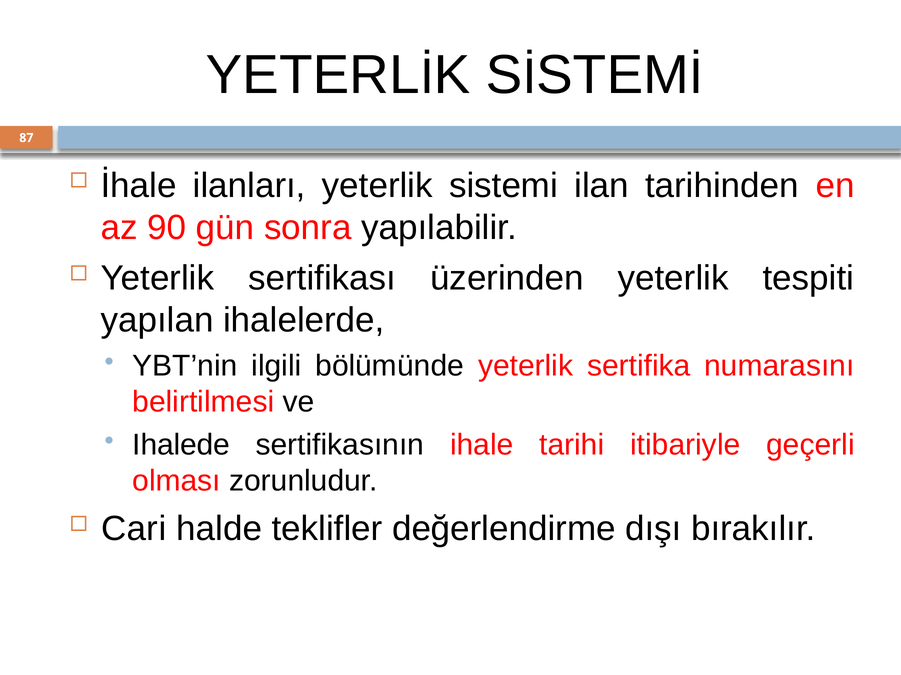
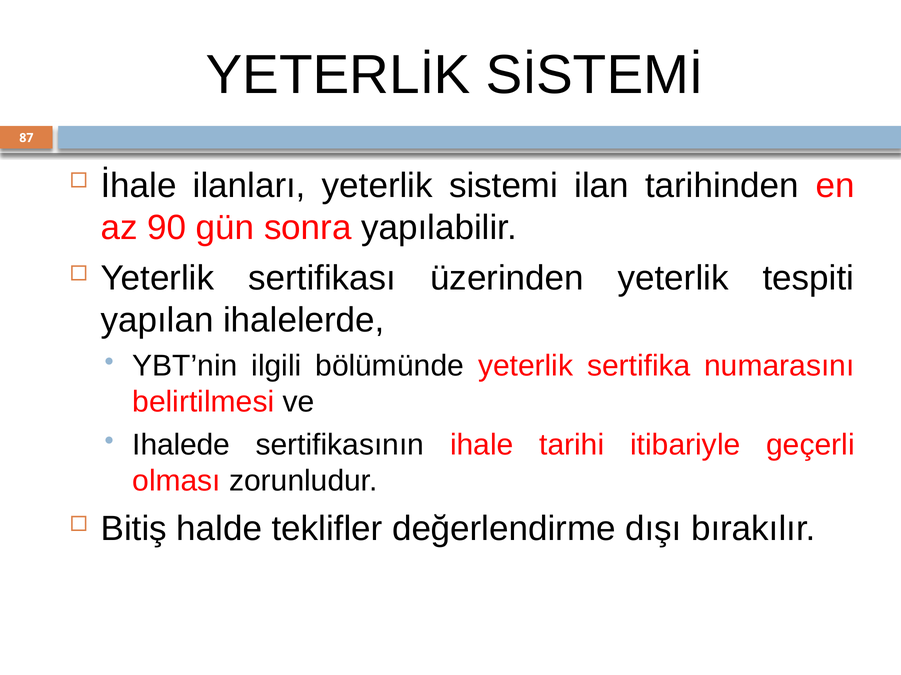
Cari: Cari -> Bitiş (134, 529)
